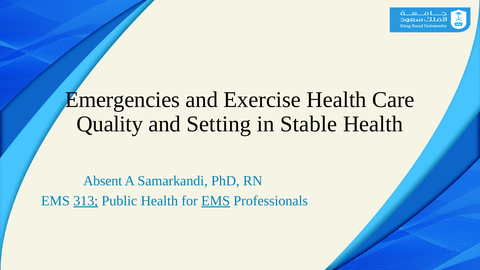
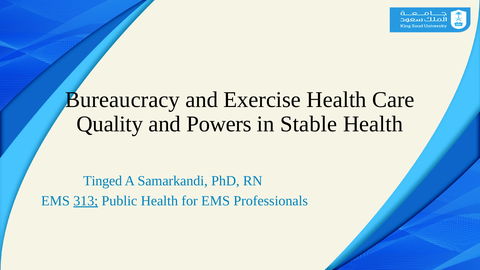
Emergencies: Emergencies -> Bureaucracy (122, 100)
Setting: Setting -> Powers (219, 124)
Absent: Absent -> Tinged (103, 181)
EMS underline: present -> none (216, 201)
